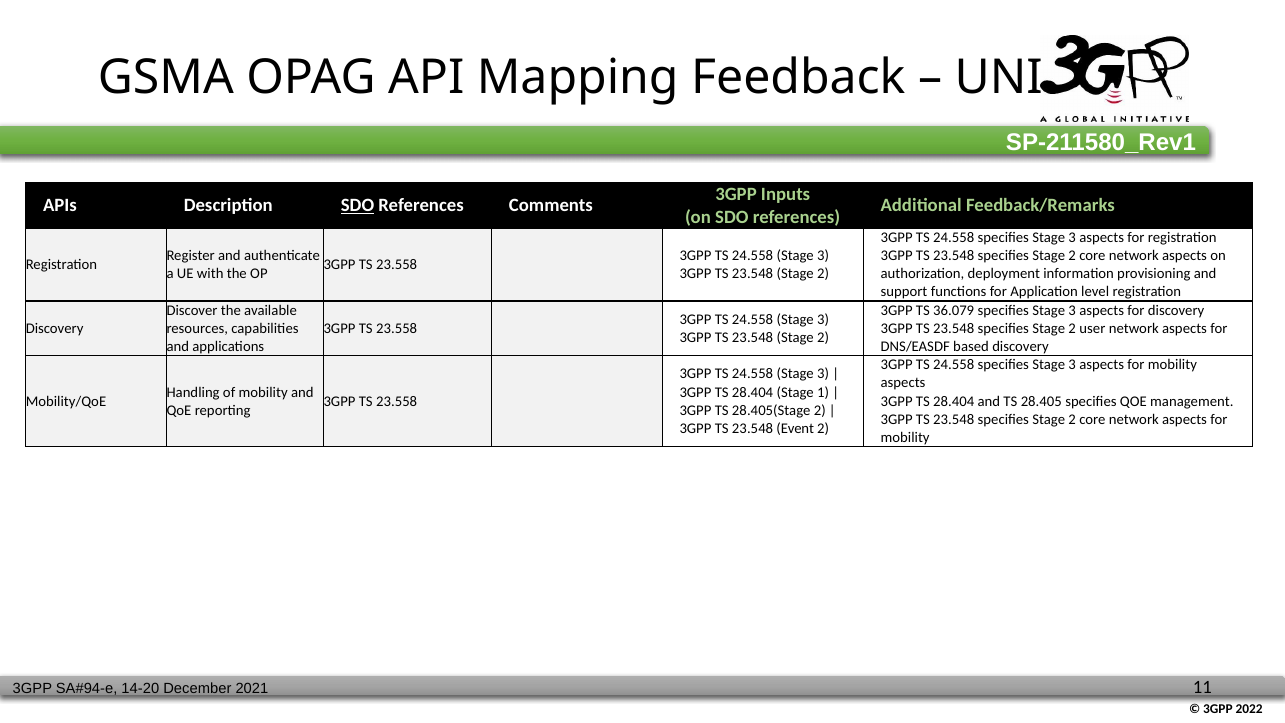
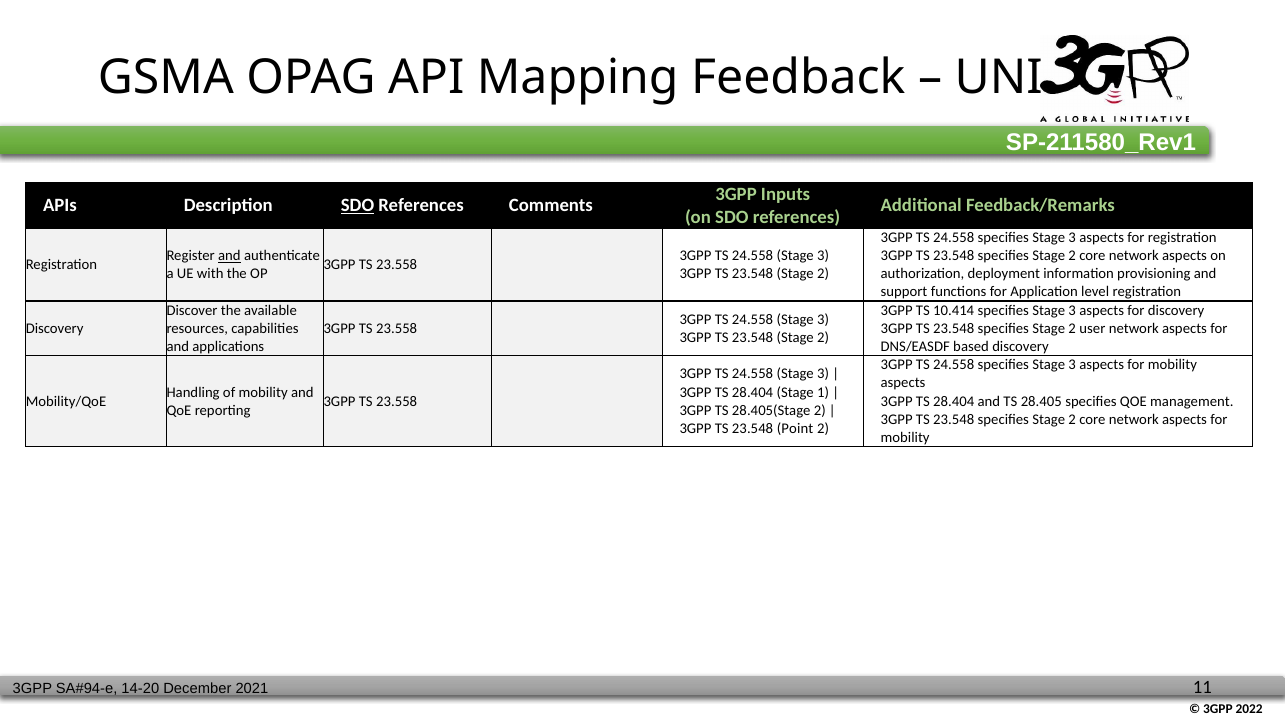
and underline: none -> present (229, 256)
36.079: 36.079 -> 10.414 (954, 310)
Event: Event -> Point (795, 428)
